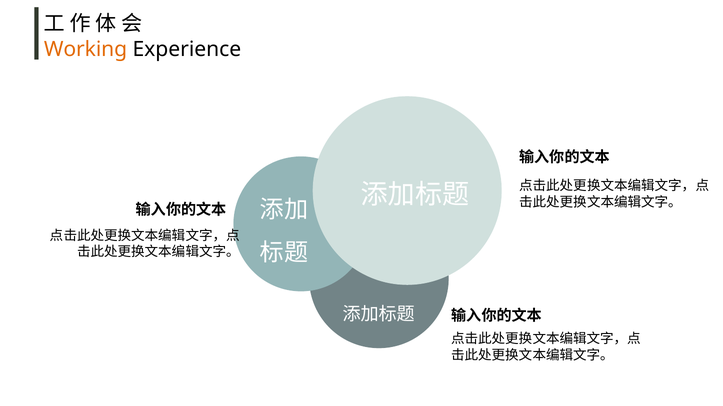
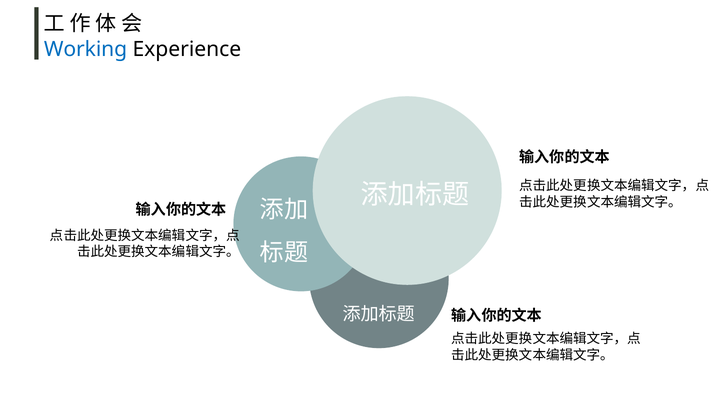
Working colour: orange -> blue (86, 49)
